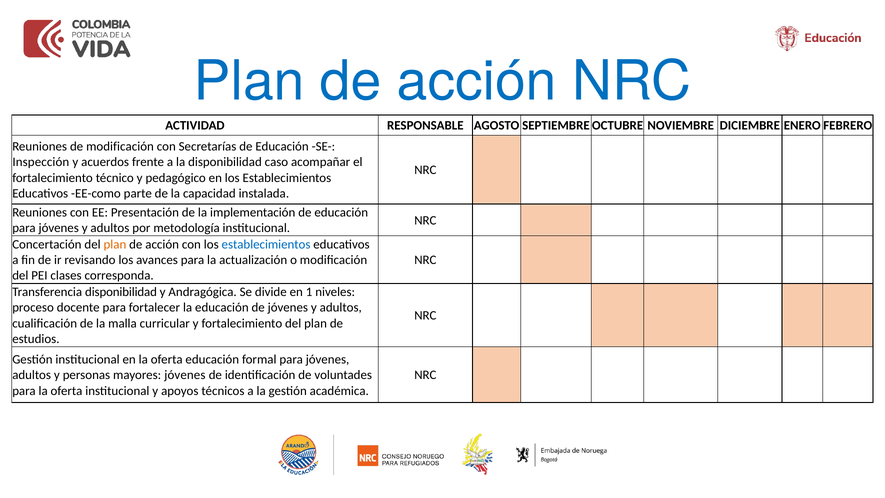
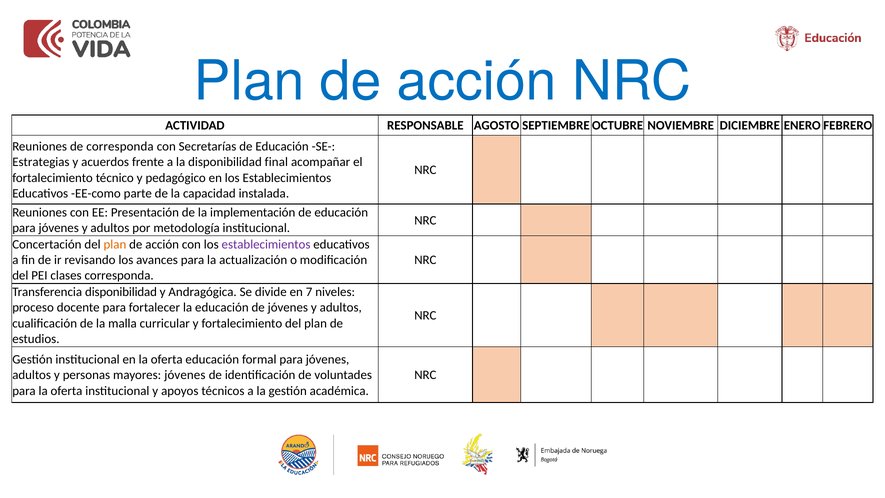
de modificación: modificación -> corresponda (120, 146)
Inspección: Inspección -> Estrategias (41, 162)
caso: caso -> final (276, 162)
establecimientos colour: blue -> purple (266, 244)
1: 1 -> 7 (309, 292)
